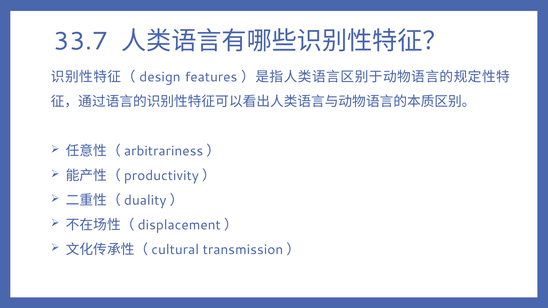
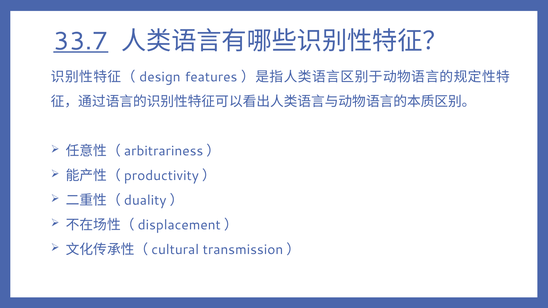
33.7 underline: none -> present (81, 41)
